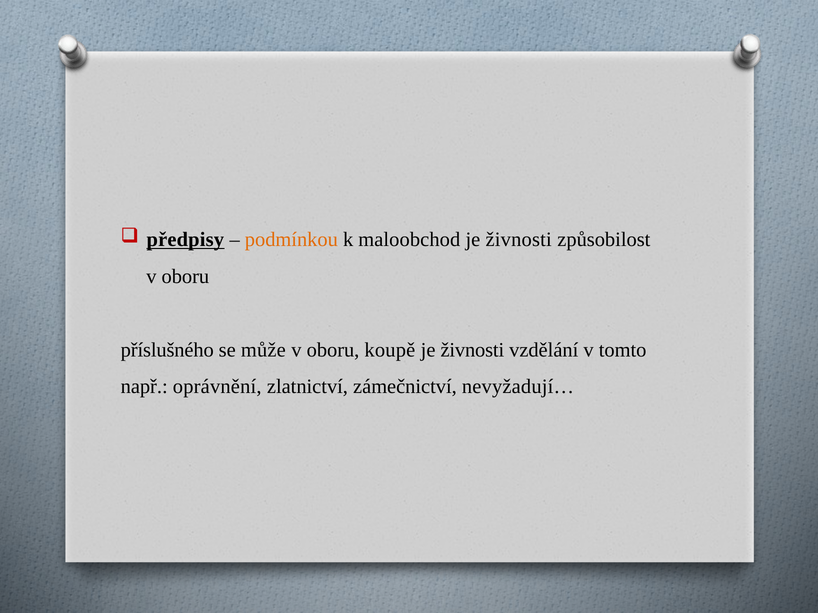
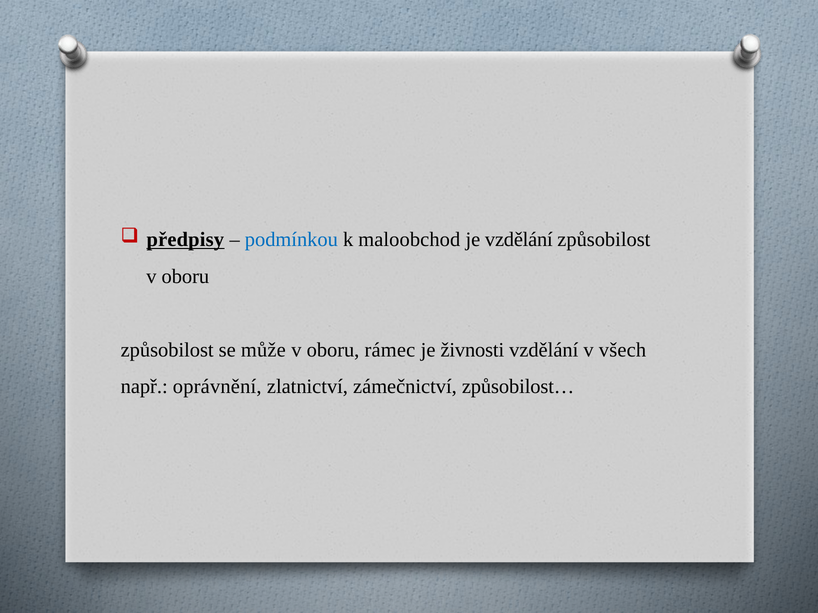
podmínkou colour: orange -> blue (291, 240)
živnosti: živnosti -> vzdělání (519, 240)
příslušného: příslušného -> způsobilost (167, 350)
koupě: koupě -> rámec (390, 350)
tomto: tomto -> všech (622, 350)
nevyžadují…: nevyžadují… -> způsobilost… (518, 387)
